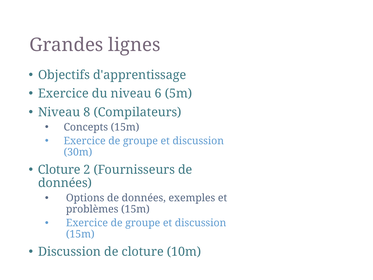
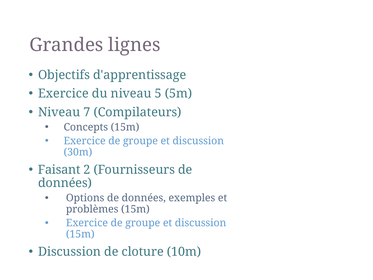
6: 6 -> 5 (158, 94)
8: 8 -> 7 (87, 112)
Cloture: Cloture -> Faisant (59, 170)
